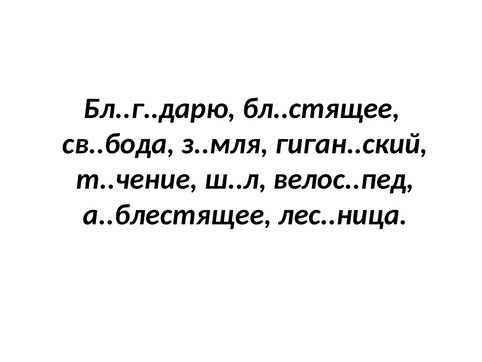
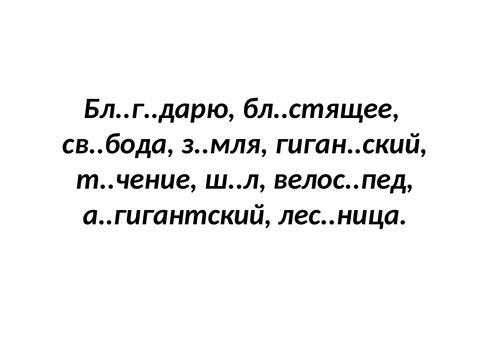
а..блестящее: а..блестящее -> а..гигантский (177, 214)
